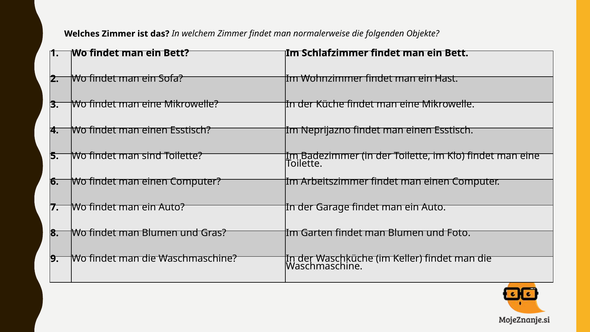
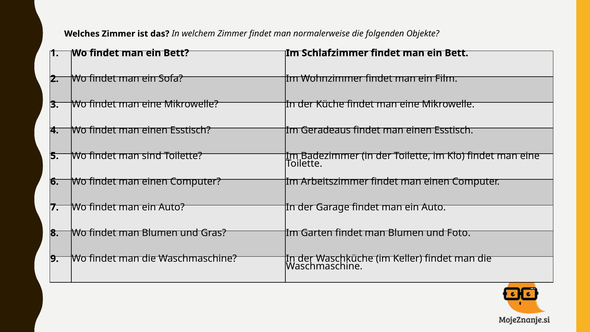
Hast: Hast -> Film (446, 79)
Neprijazno: Neprijazno -> Geradeaus (326, 130)
